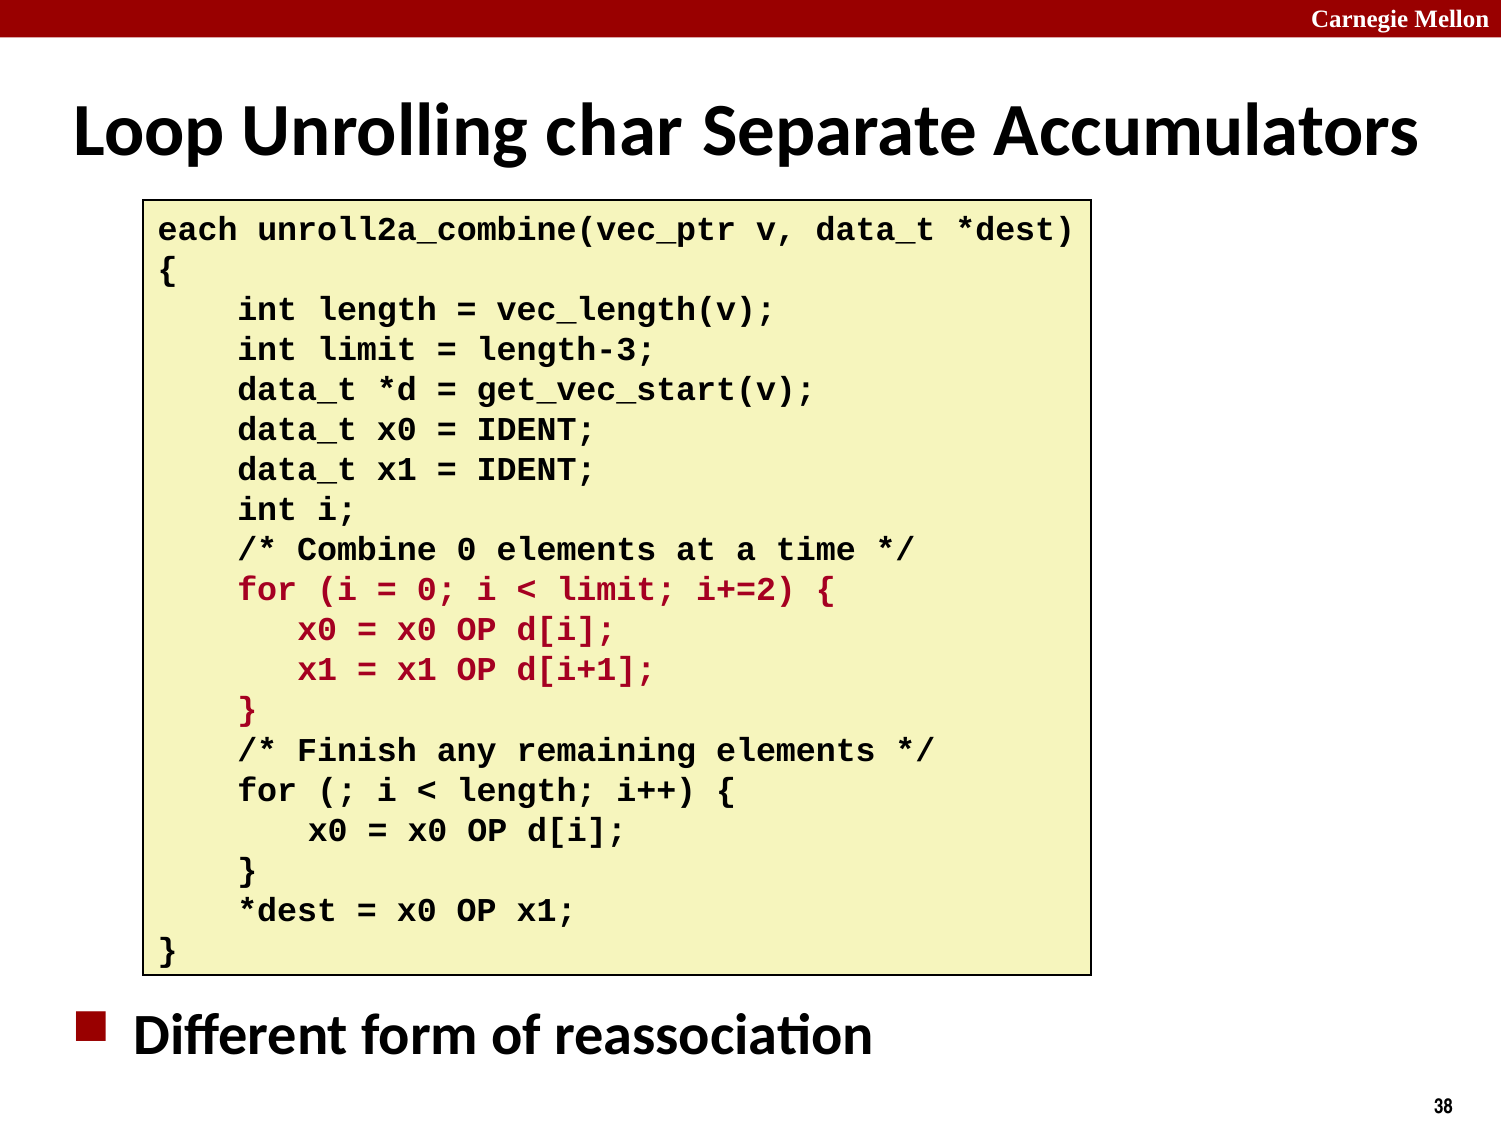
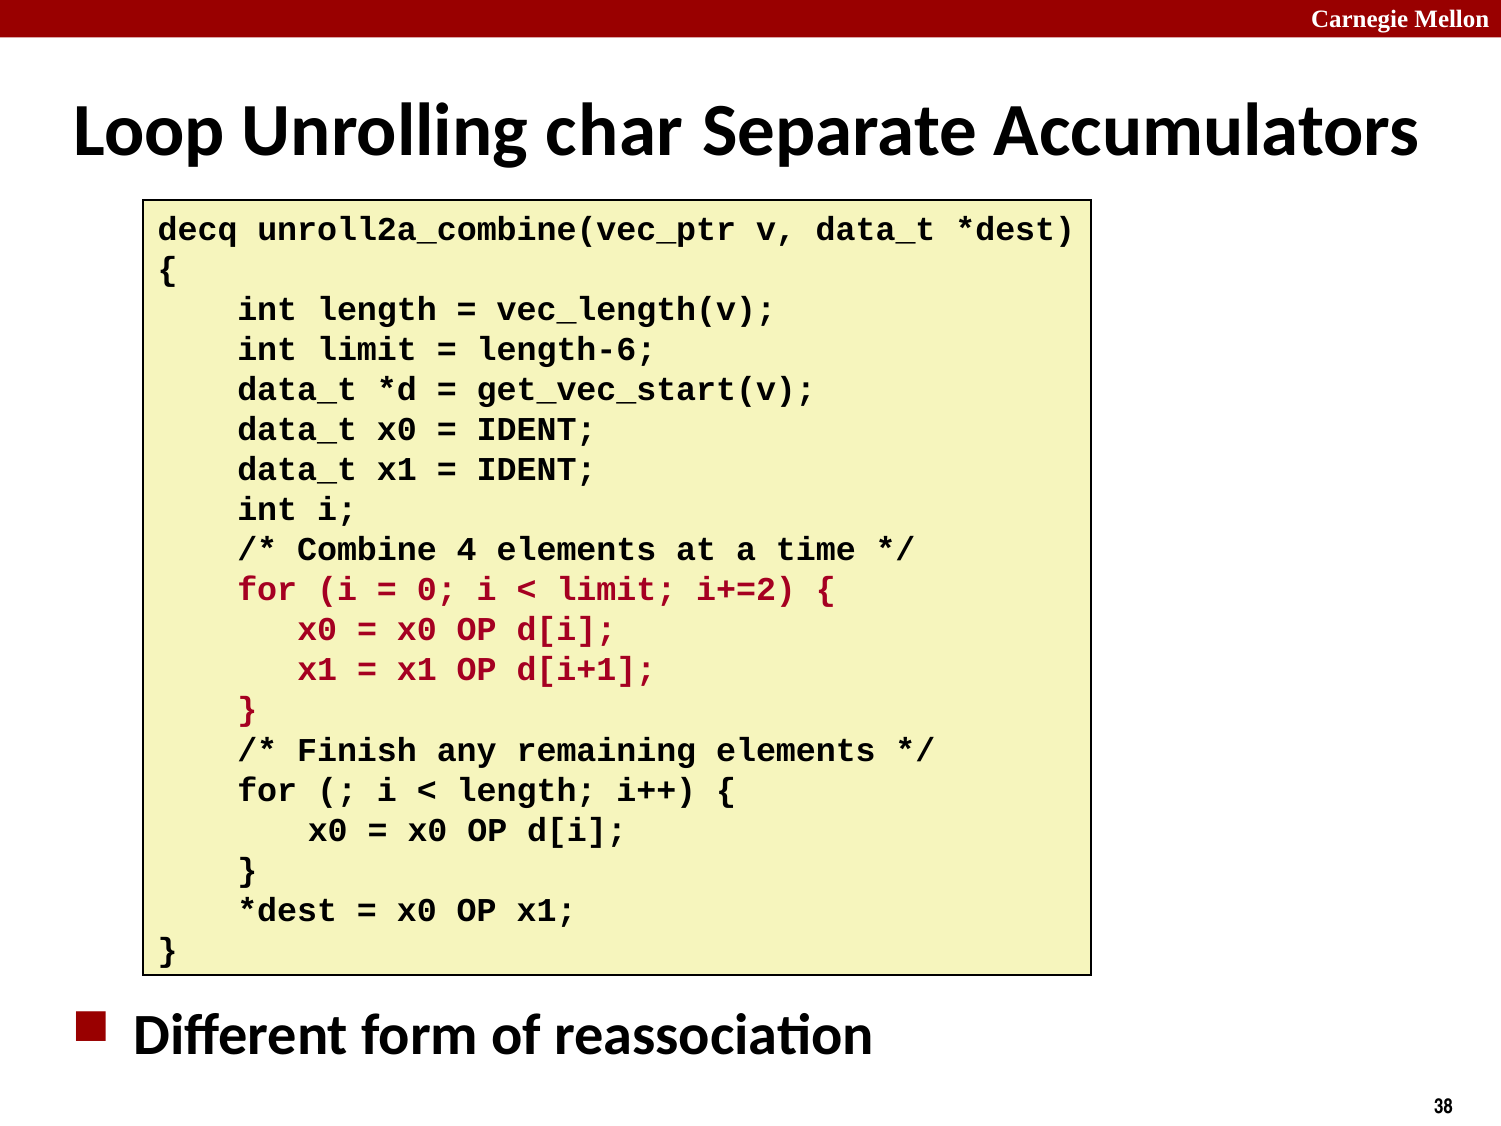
each: each -> decq (198, 230)
length-3: length-3 -> length-6 (567, 350)
Combine 0: 0 -> 4 (467, 550)
